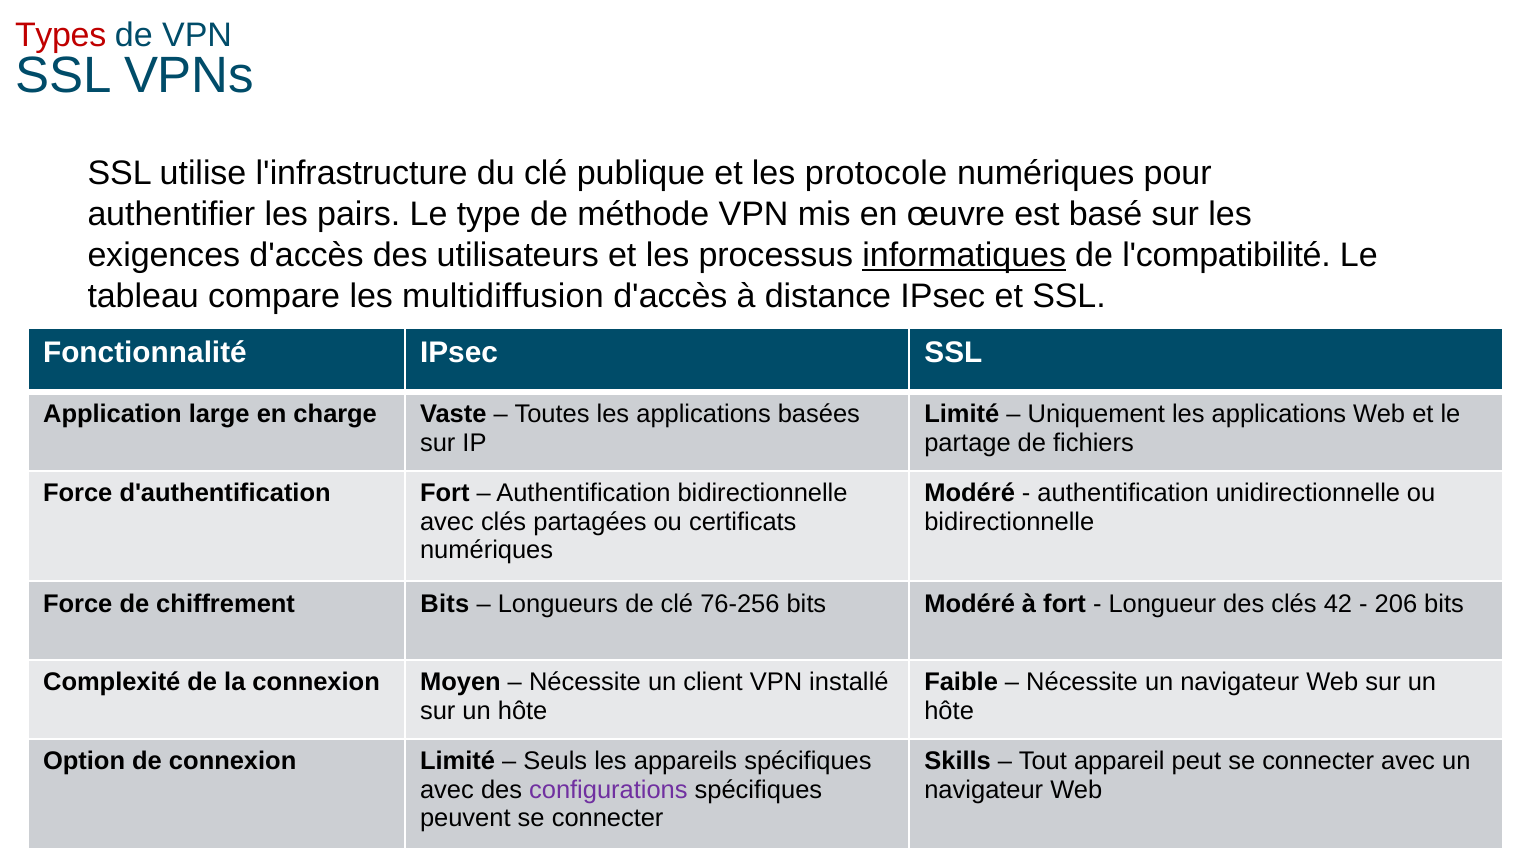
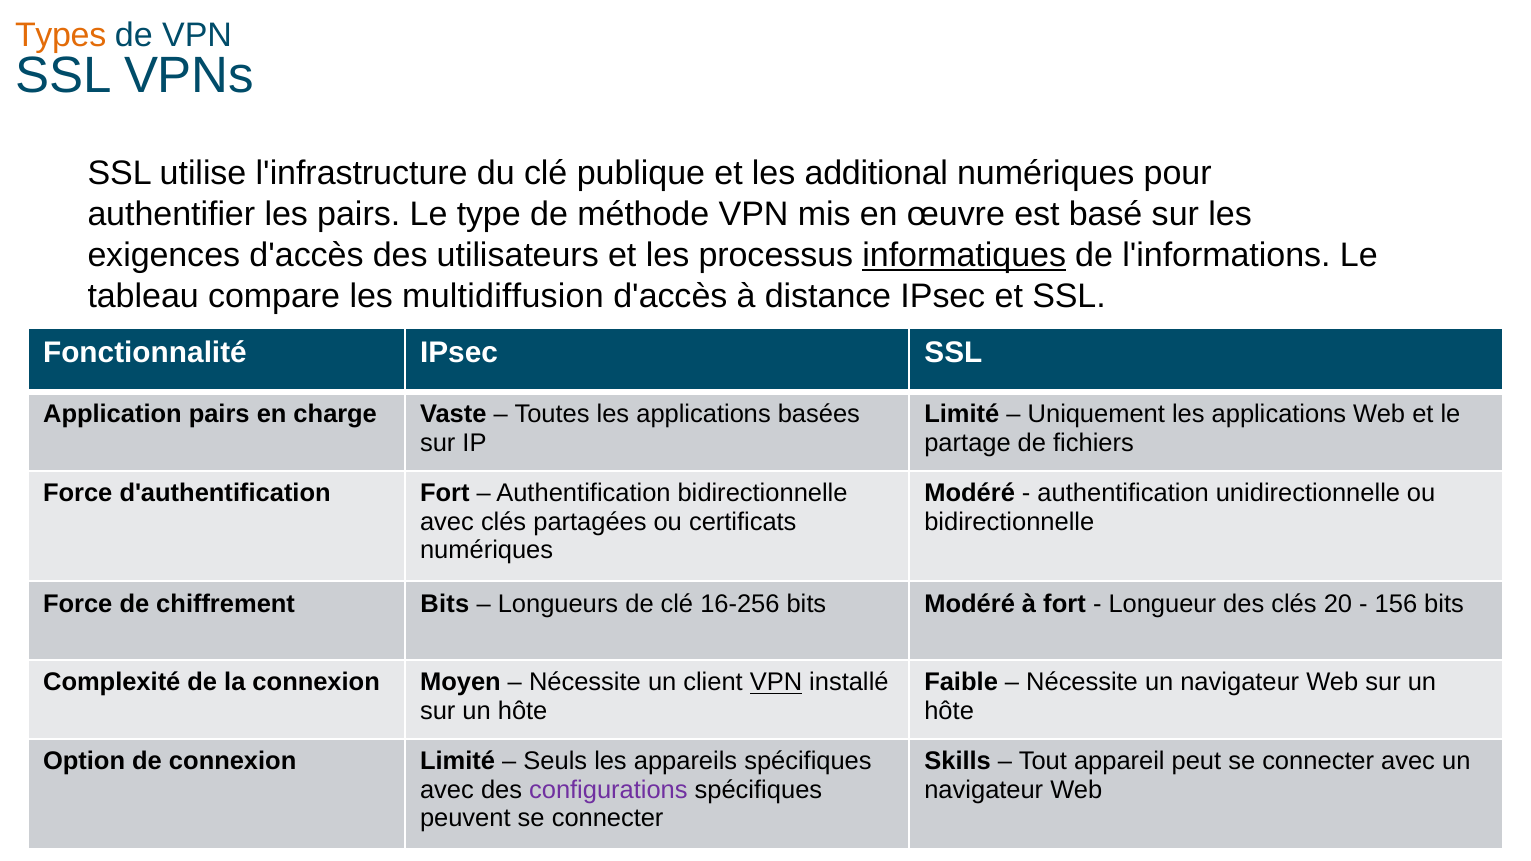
Types colour: red -> orange (61, 35)
protocole: protocole -> additional (876, 174)
l'compatibilité: l'compatibilité -> l'informations (1226, 255)
Application large: large -> pairs (219, 414)
76-256: 76-256 -> 16-256 (740, 604)
42: 42 -> 20 (1338, 604)
206: 206 -> 156 (1396, 604)
VPN underline: none -> present (776, 683)
